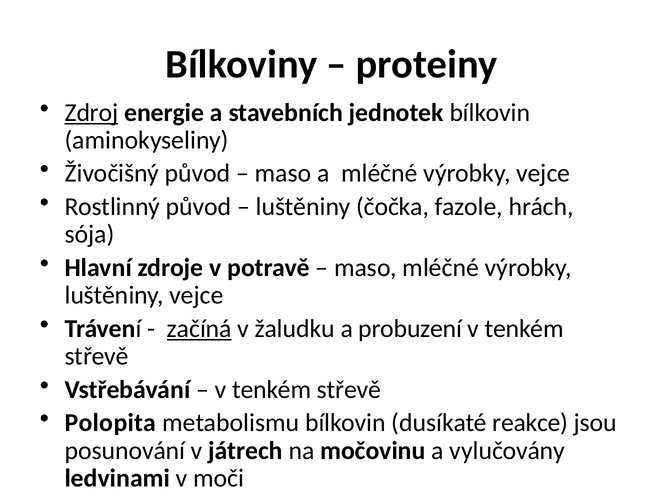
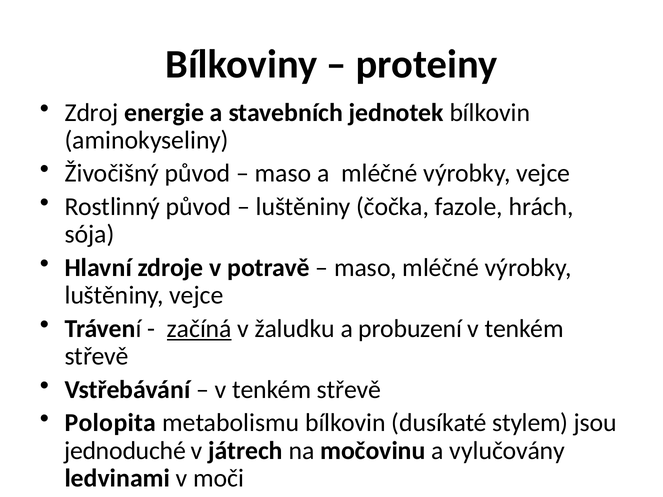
Zdroj underline: present -> none (92, 113)
reakce: reakce -> stylem (530, 423)
posunování: posunování -> jednoduché (125, 451)
